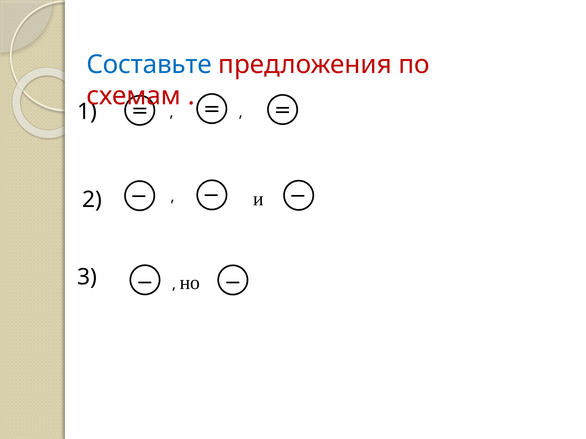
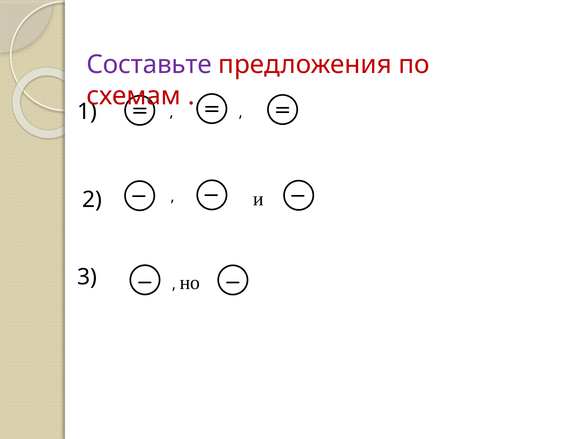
Составьте colour: blue -> purple (149, 65)
